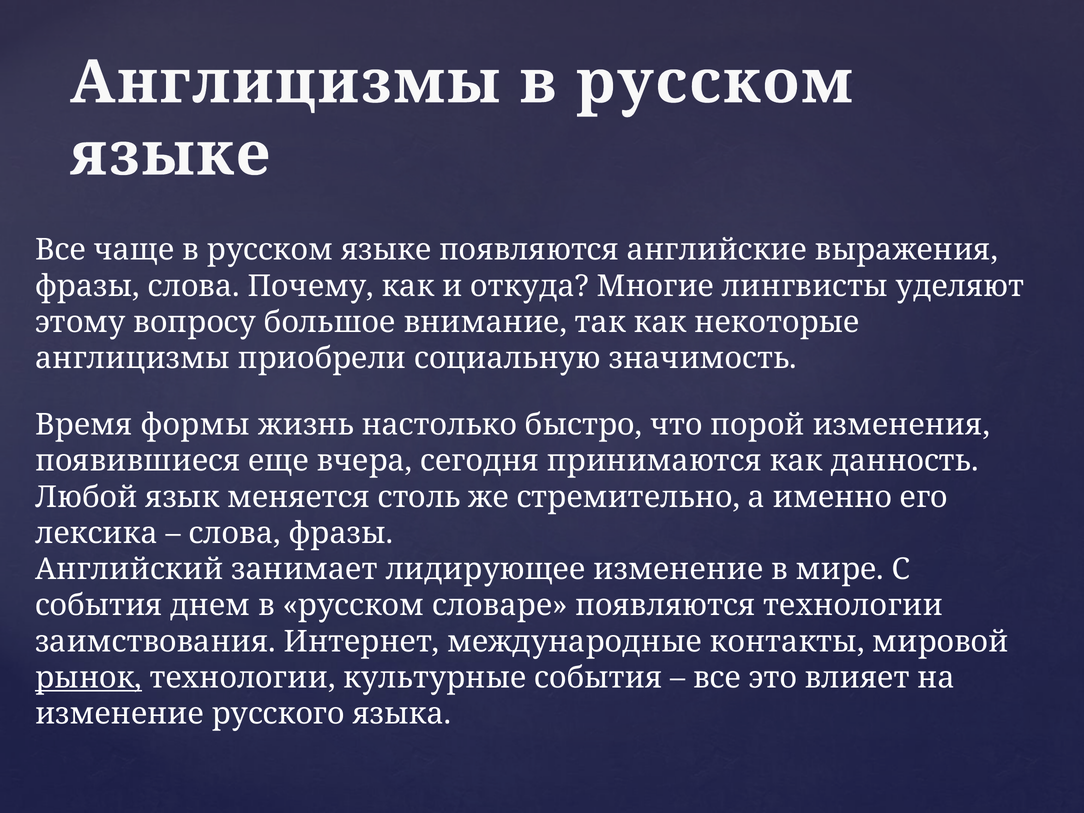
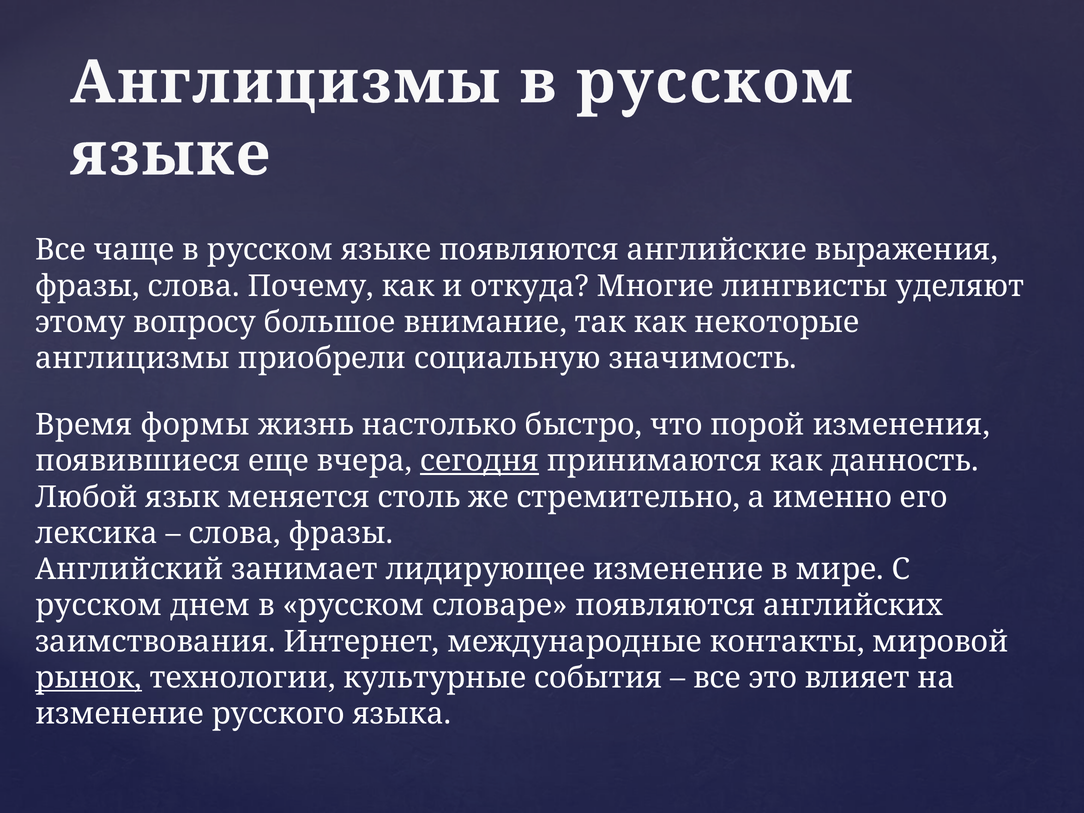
сегодня underline: none -> present (480, 461)
события: события -> русском (99, 606)
появляются технологии: технологии -> английских (853, 606)
